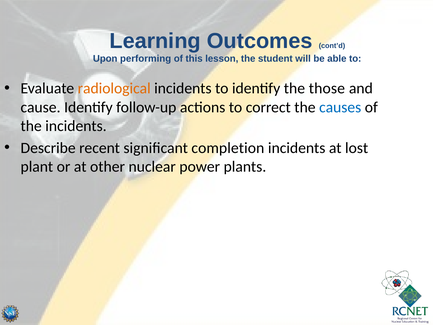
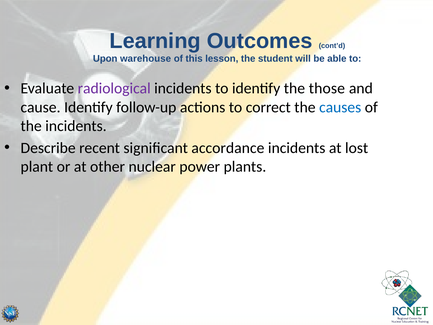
performing: performing -> warehouse (146, 59)
radiological colour: orange -> purple (114, 88)
completion: completion -> accordance (228, 148)
